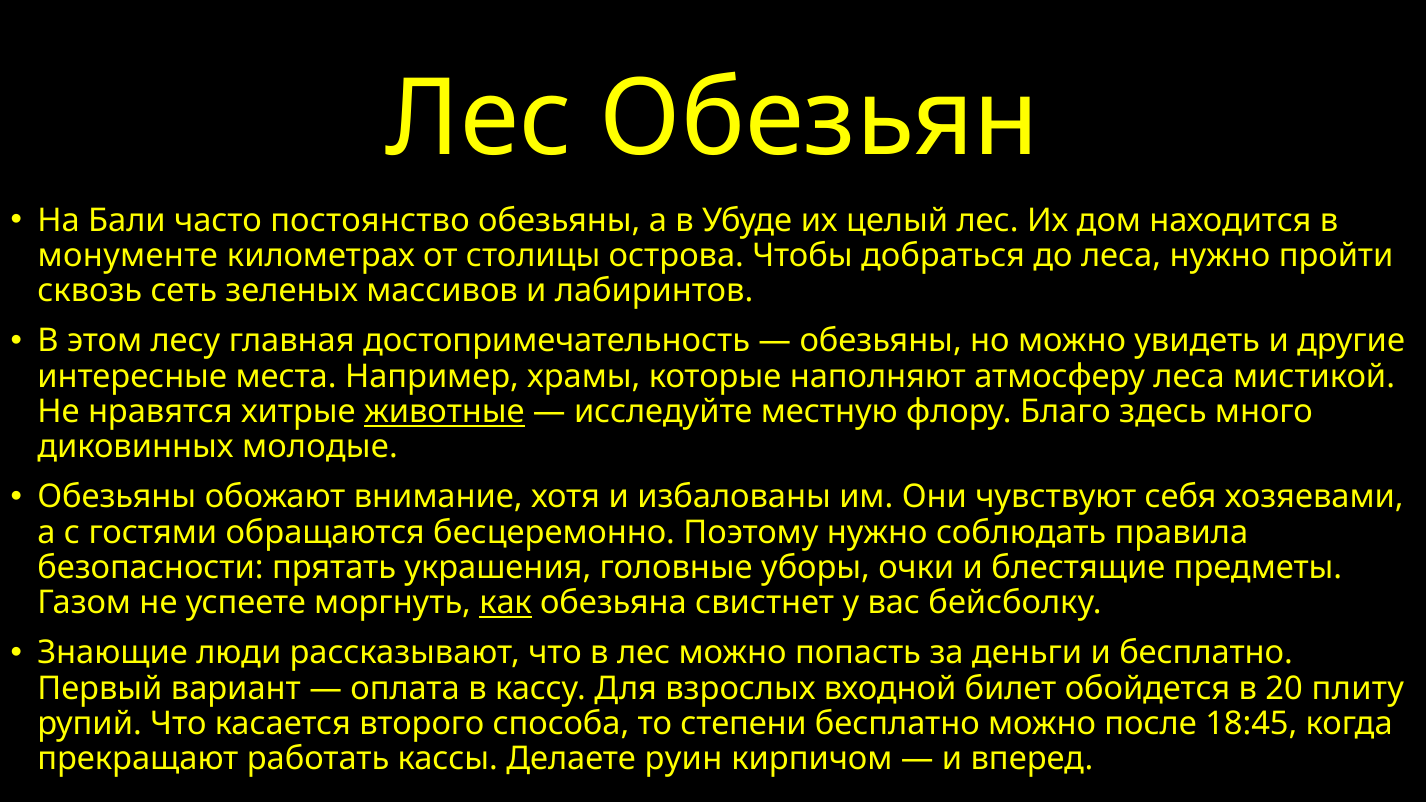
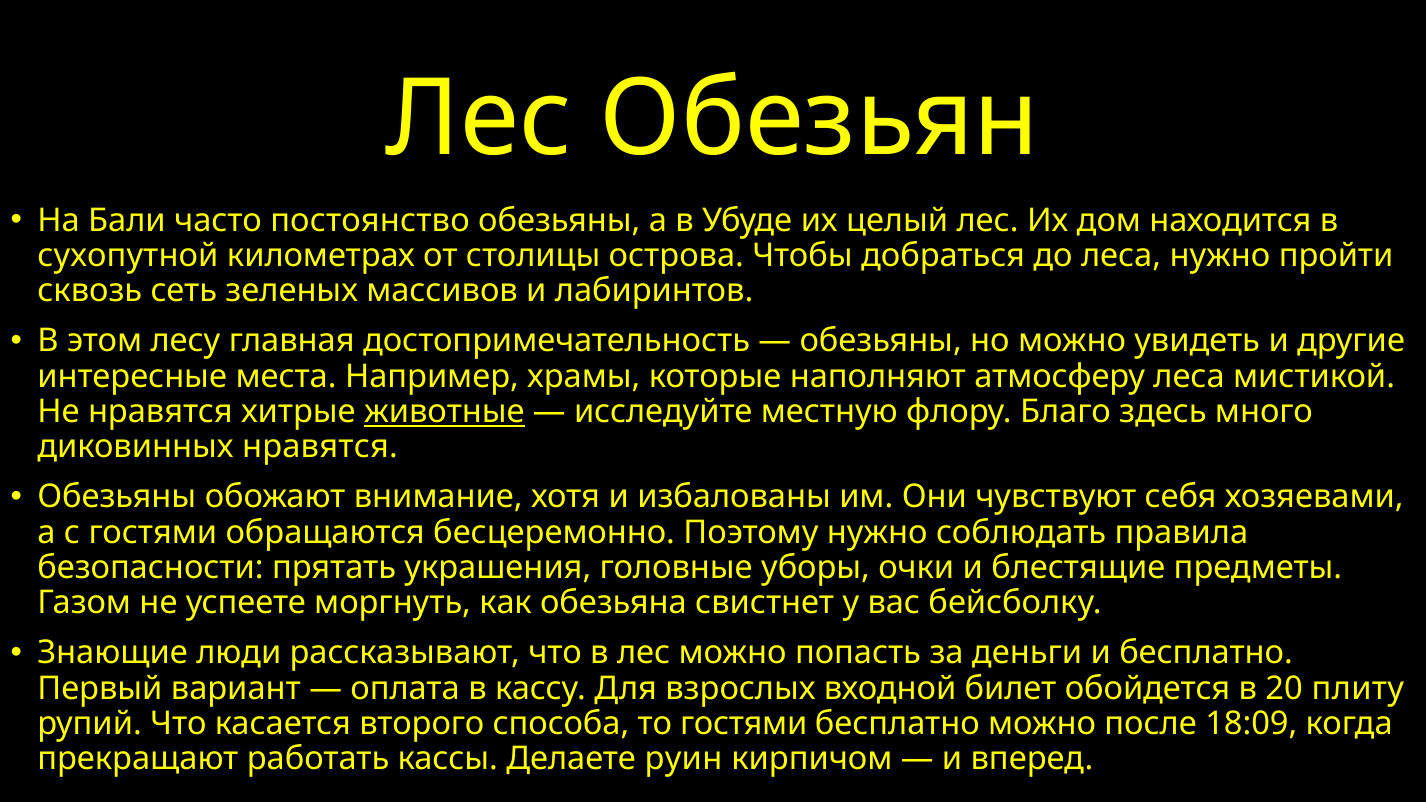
монументе: монументе -> сухопутной (128, 256)
диковинных молодые: молодые -> нравятся (320, 447)
как underline: present -> none (506, 603)
то степени: степени -> гостями (744, 724)
18:45: 18:45 -> 18:09 (1251, 724)
